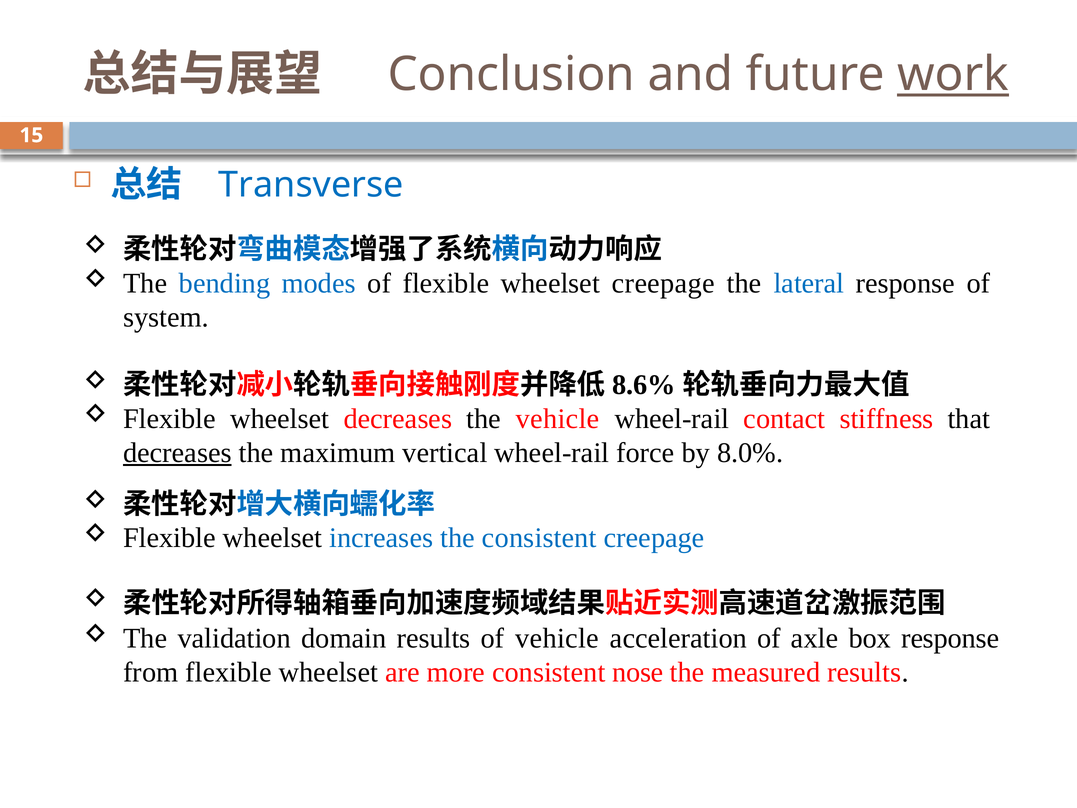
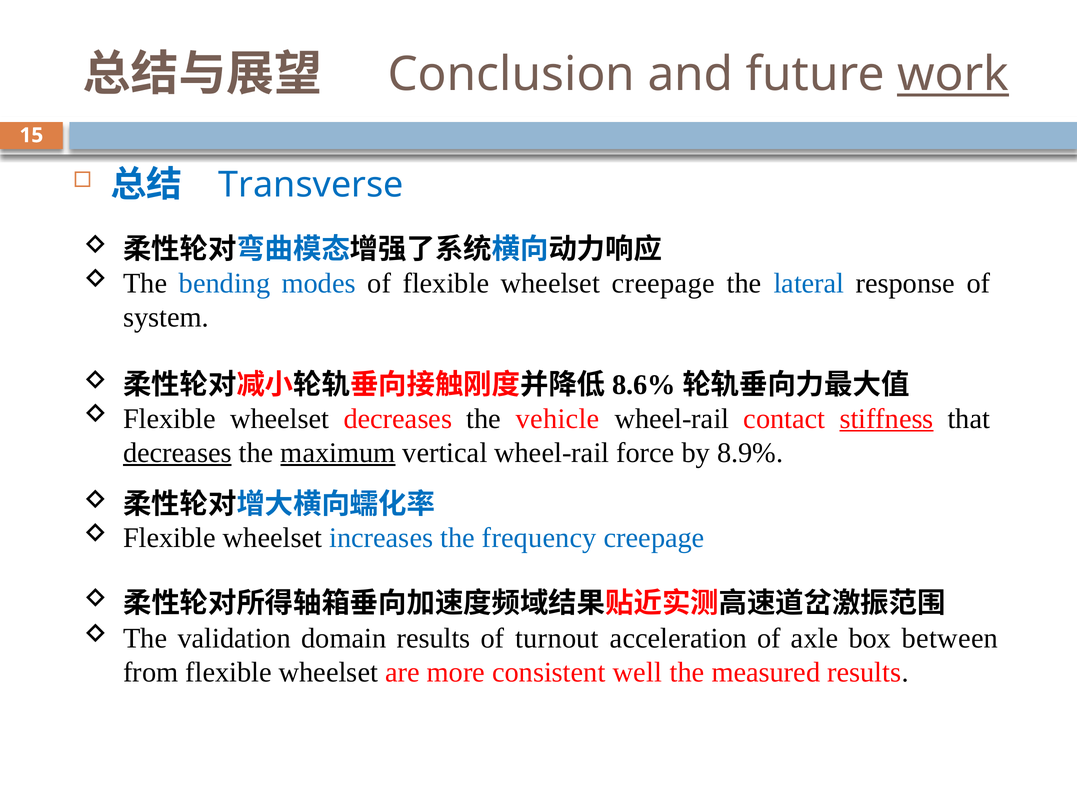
stiffness underline: none -> present (887, 419)
maximum underline: none -> present (338, 453)
8.0%: 8.0% -> 8.9% (750, 453)
the consistent: consistent -> frequency (539, 538)
of vehicle: vehicle -> turnout (557, 638)
box response: response -> between (950, 638)
nose: nose -> well (637, 672)
